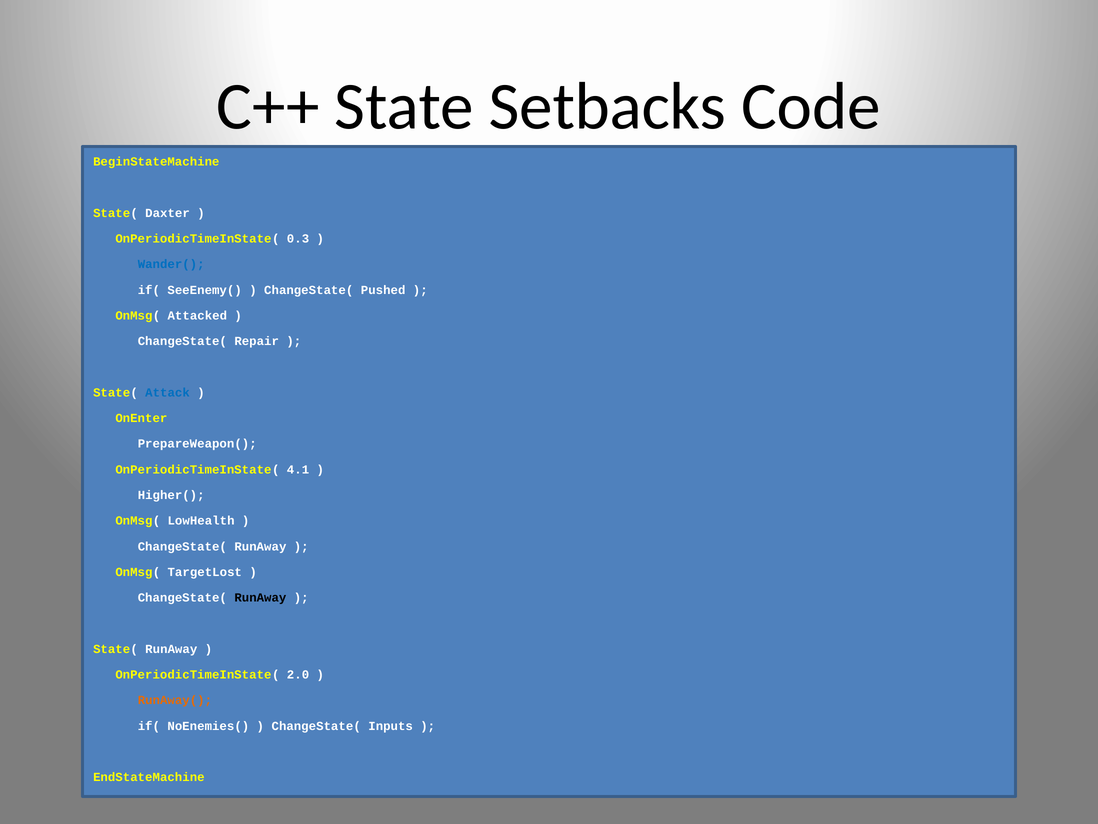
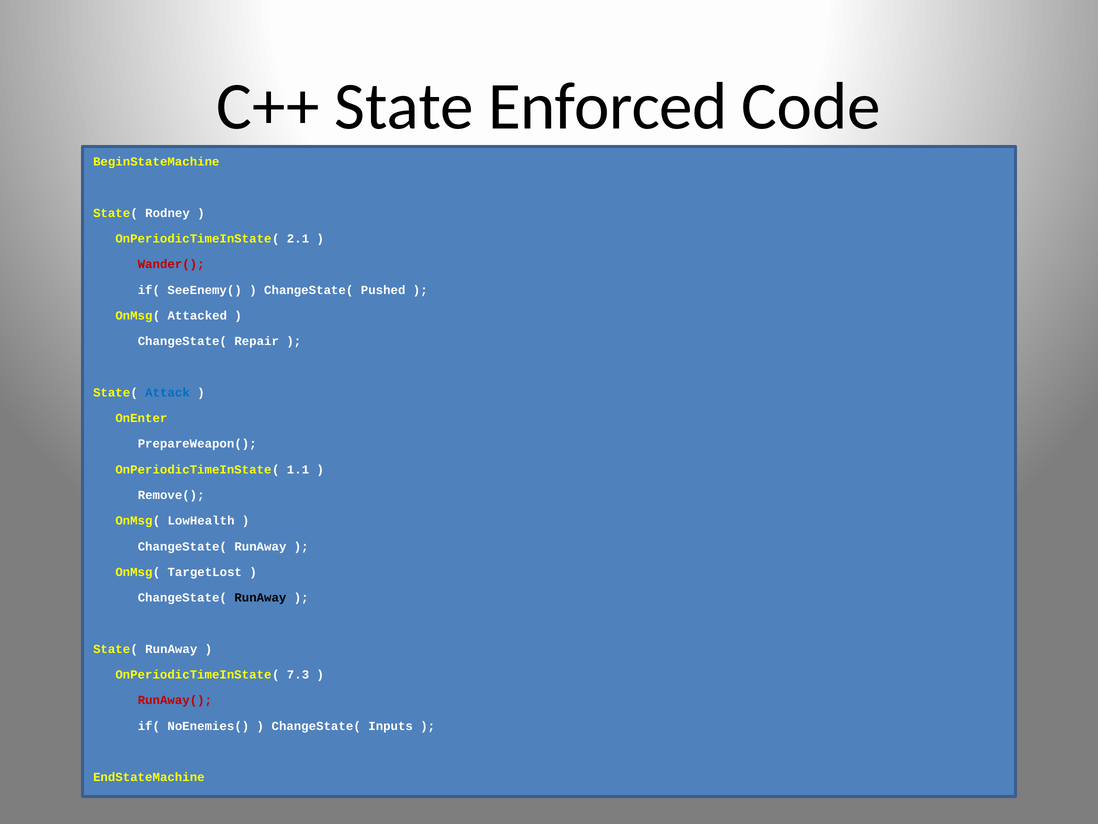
Setbacks: Setbacks -> Enforced (608, 106)
Daxter: Daxter -> Rodney (168, 213)
0.3: 0.3 -> 2.1 (298, 239)
Wander( colour: blue -> red (171, 264)
4.1: 4.1 -> 1.1 (298, 469)
Higher(: Higher( -> Remove( (171, 495)
2.0: 2.0 -> 7.3 (298, 674)
RunAway( colour: orange -> red (175, 700)
